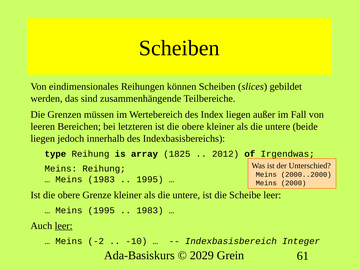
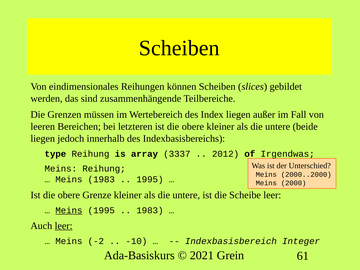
1825: 1825 -> 3337 (177, 154)
Meins underline: none -> present (69, 210)
2029: 2029 -> 2021 (202, 255)
